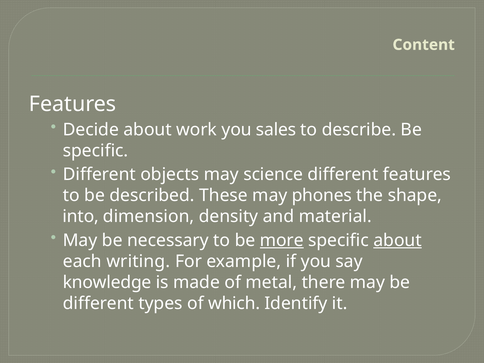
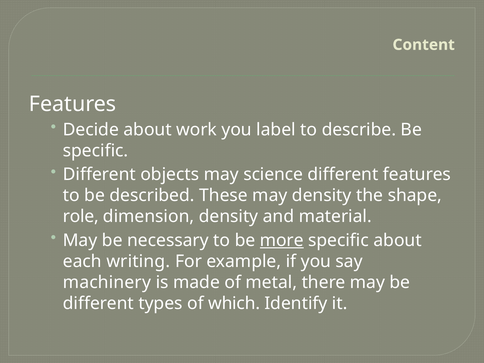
sales: sales -> label (276, 130)
may phones: phones -> density (322, 196)
into: into -> role (81, 217)
about underline: present -> none (398, 240)
knowledge: knowledge -> machinery (107, 282)
